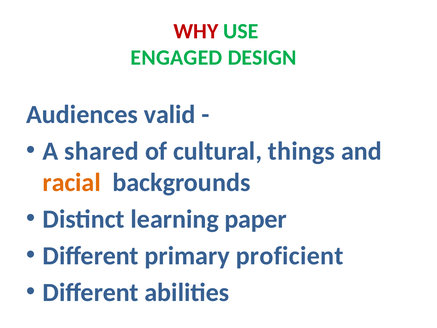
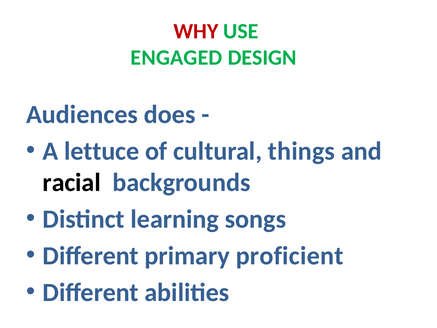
valid: valid -> does (170, 114)
shared: shared -> lettuce (102, 151)
racial colour: orange -> black (72, 182)
paper: paper -> songs (255, 219)
